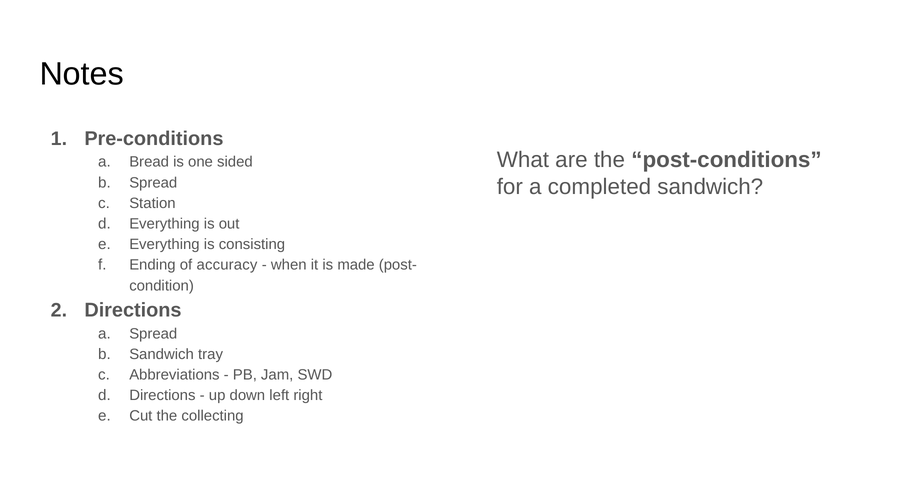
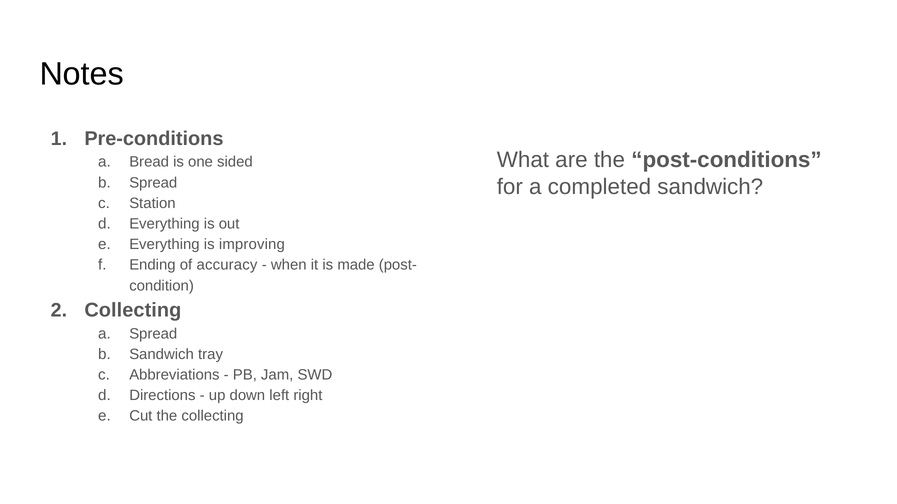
consisting: consisting -> improving (252, 245)
Directions: Directions -> Collecting (133, 311)
